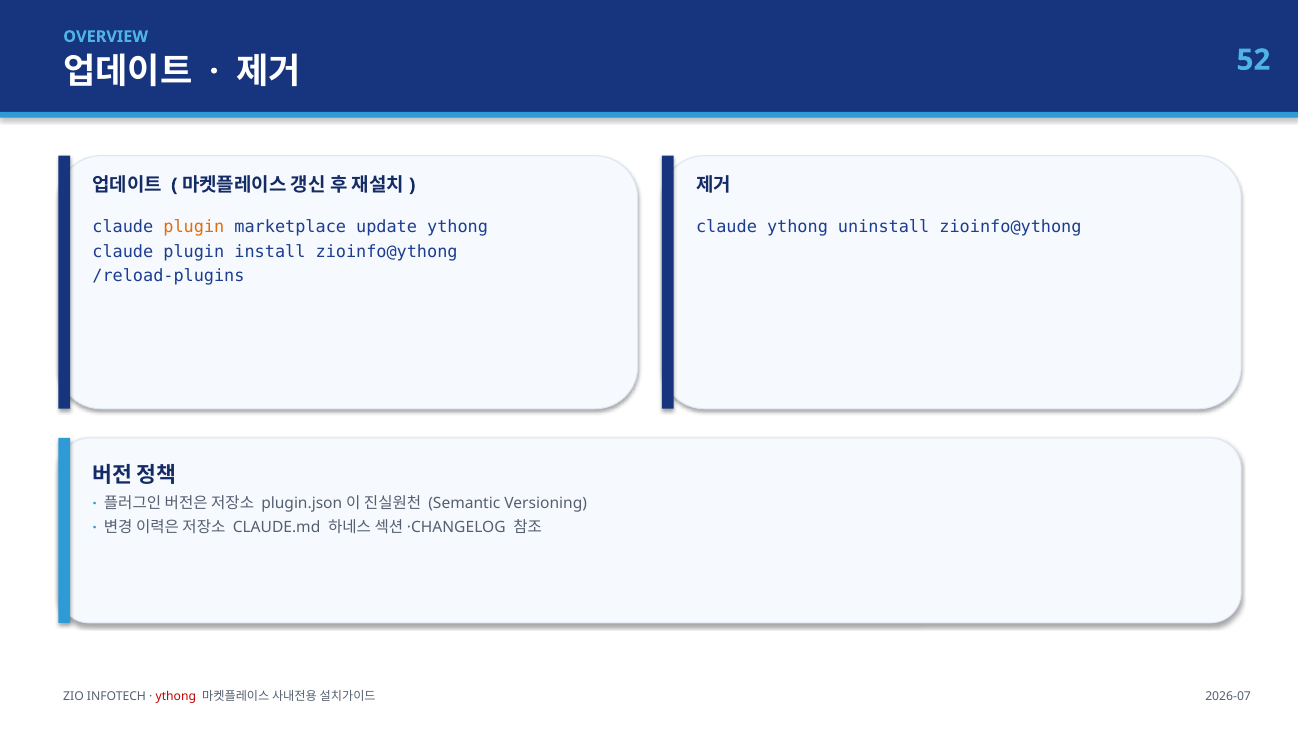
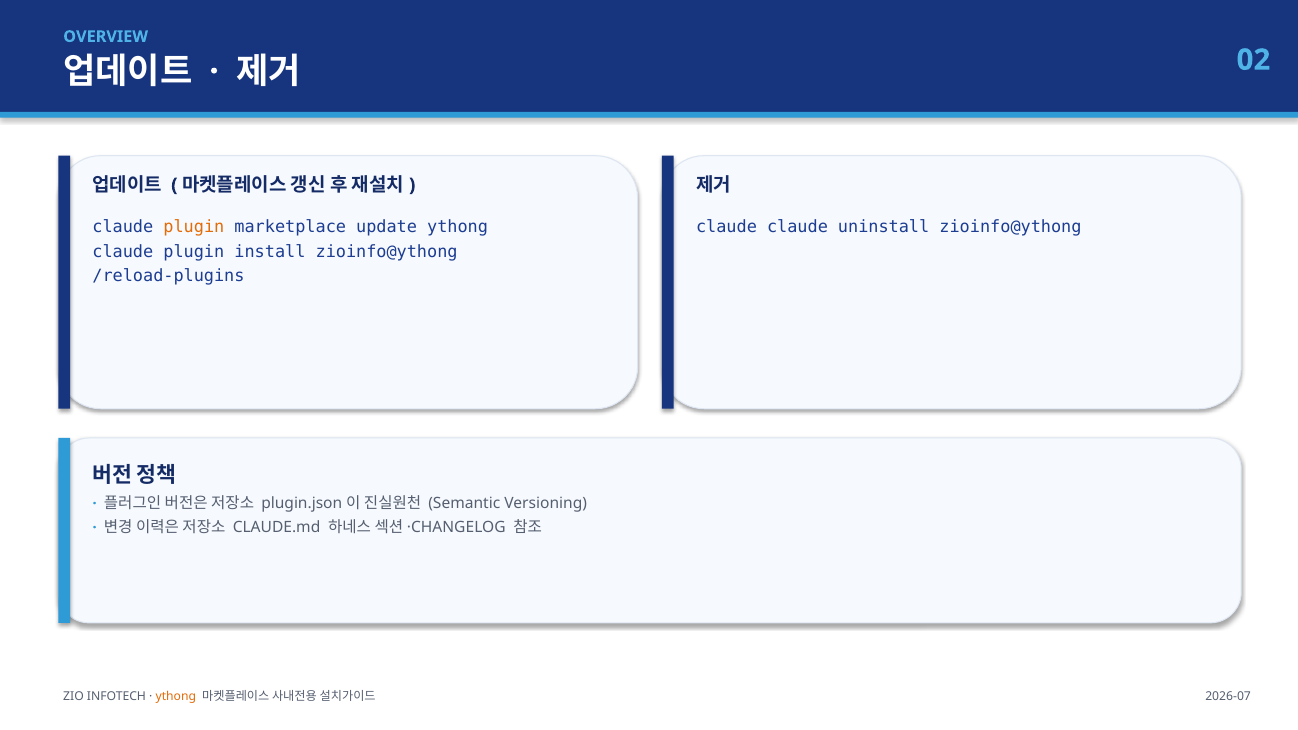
52: 52 -> 02 (1253, 60)
claude ythong: ythong -> claude (797, 227)
ythong colour: red -> orange (176, 696)
